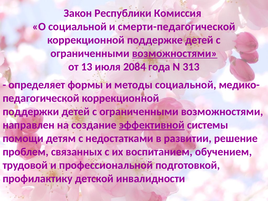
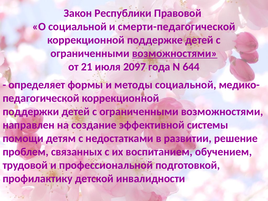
Комиссия: Комиссия -> Правовой (178, 13)
13: 13 -> 21 (87, 67)
2084: 2084 -> 2097 (135, 67)
313: 313 -> 644 (191, 67)
эффективной underline: present -> none (152, 125)
